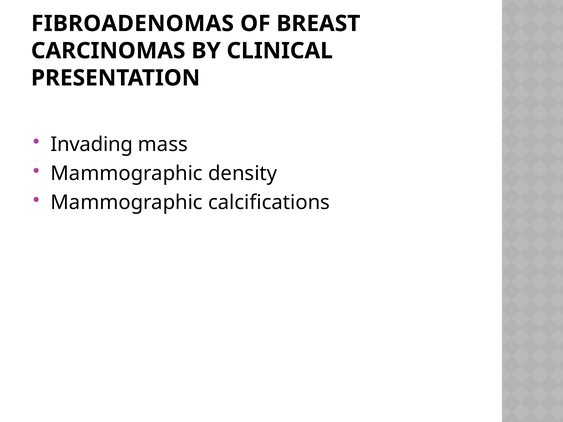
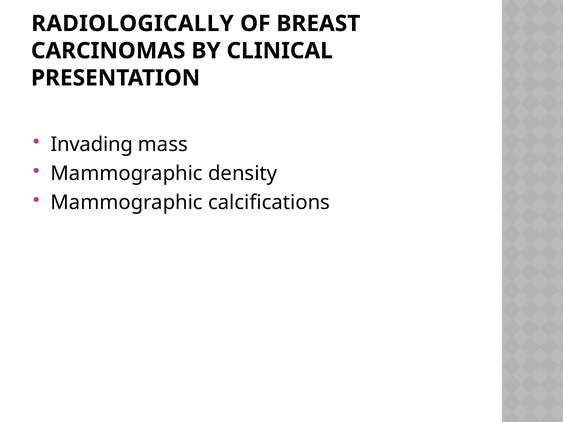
FIBROADENOMAS: FIBROADENOMAS -> RADIOLOGICALLY (133, 24)
